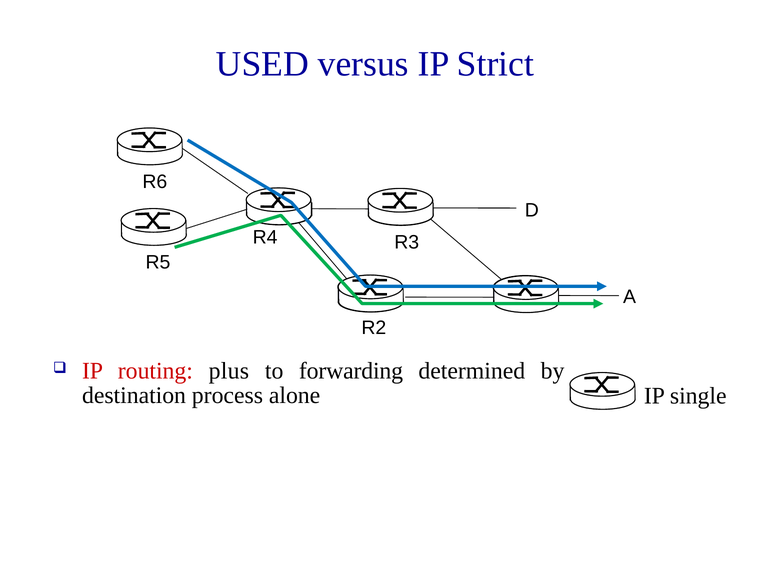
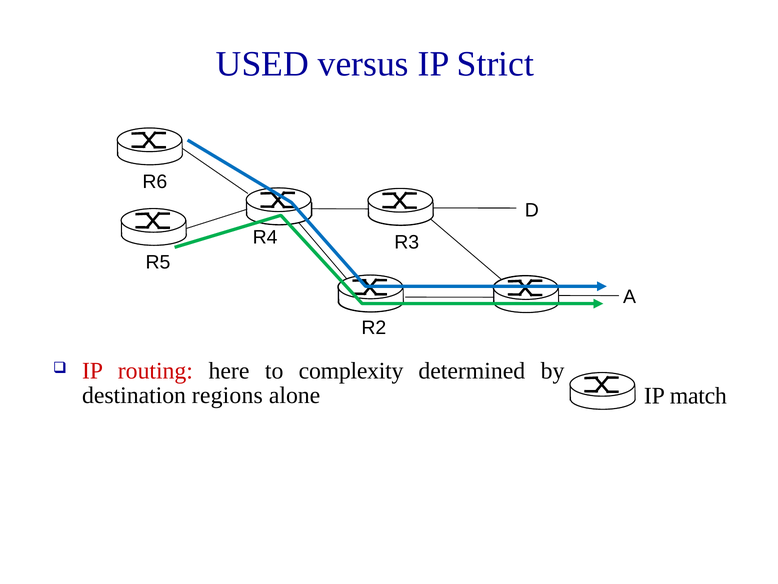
plus: plus -> here (229, 371)
forwarding: forwarding -> complexity (351, 371)
process: process -> regions (227, 395)
single: single -> match (698, 395)
